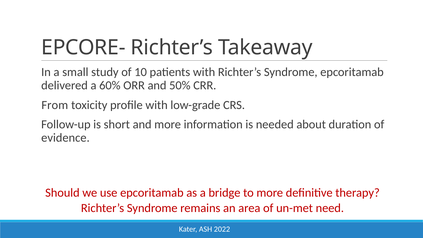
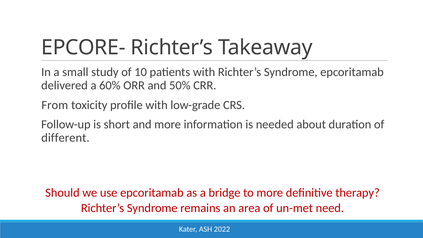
evidence: evidence -> different (65, 138)
